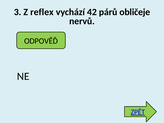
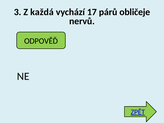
reflex: reflex -> každá (42, 12)
42: 42 -> 17 (92, 12)
